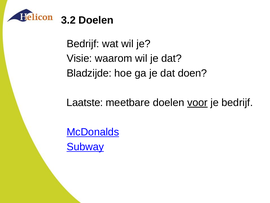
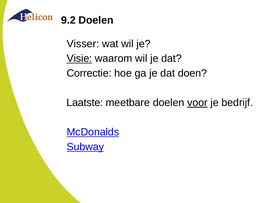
3.2: 3.2 -> 9.2 (68, 20)
Bedrijf: Bedrijf -> Visser (83, 44)
Visie underline: none -> present (79, 58)
Bladzijde: Bladzijde -> Correctie (89, 73)
